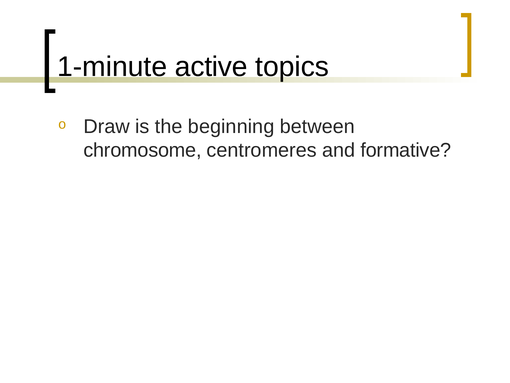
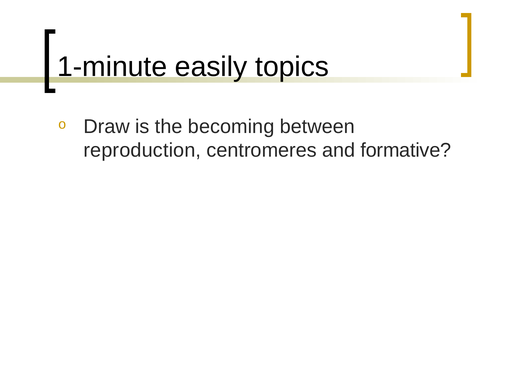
active: active -> easily (211, 67)
beginning: beginning -> becoming (231, 126)
chromosome: chromosome -> reproduction (142, 150)
